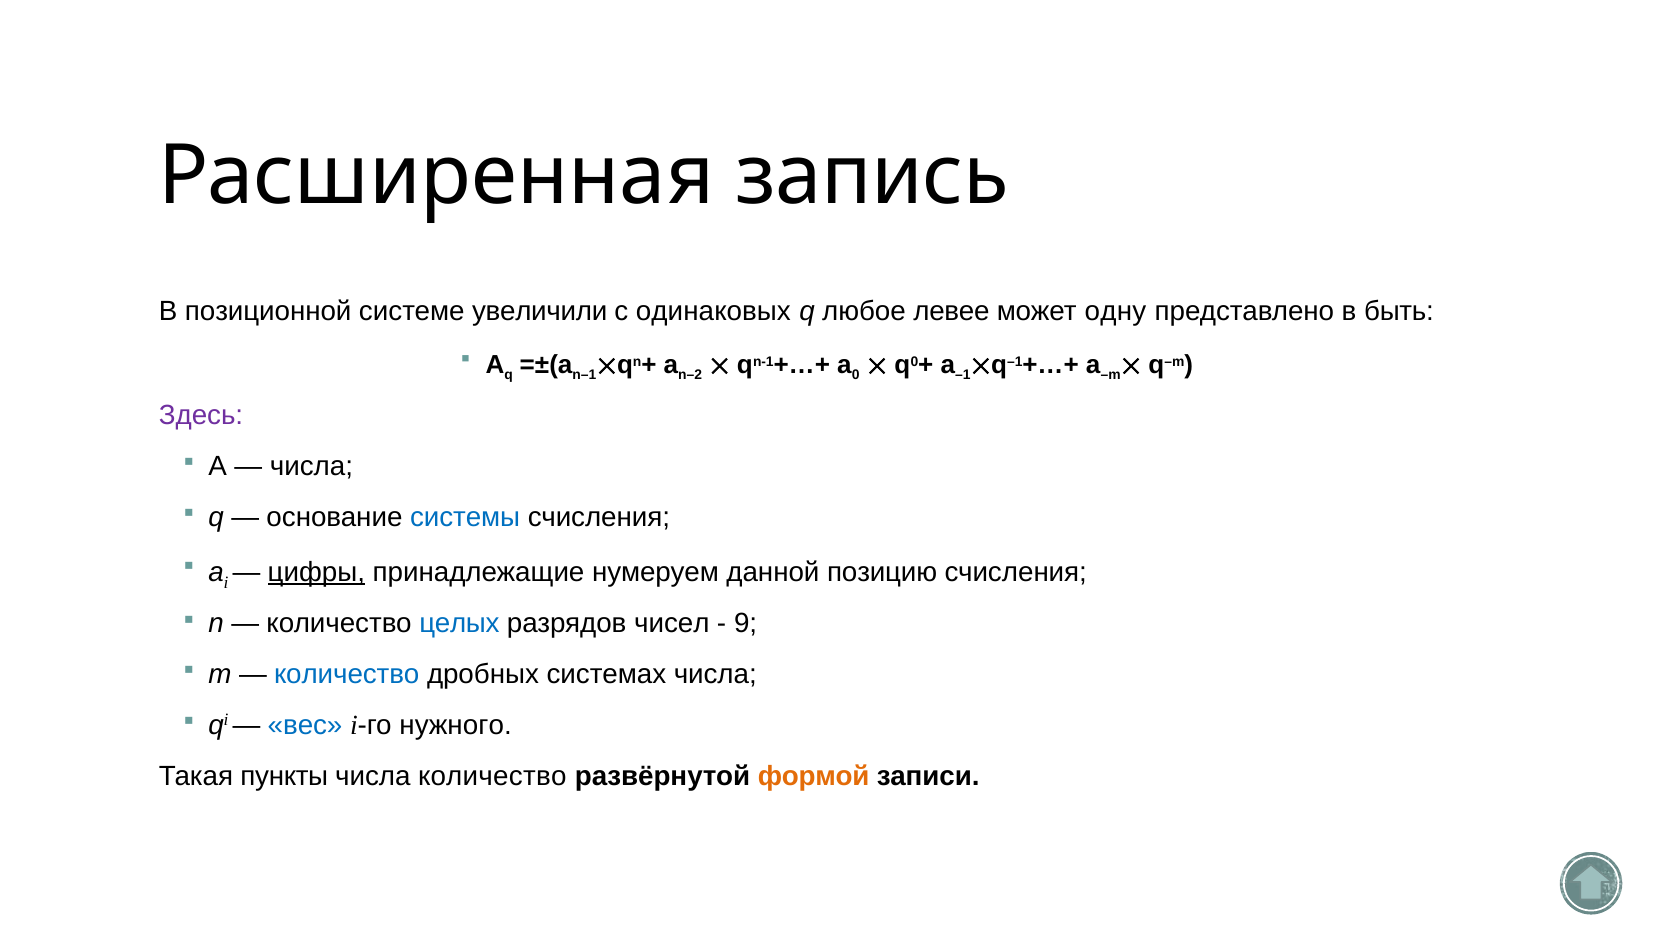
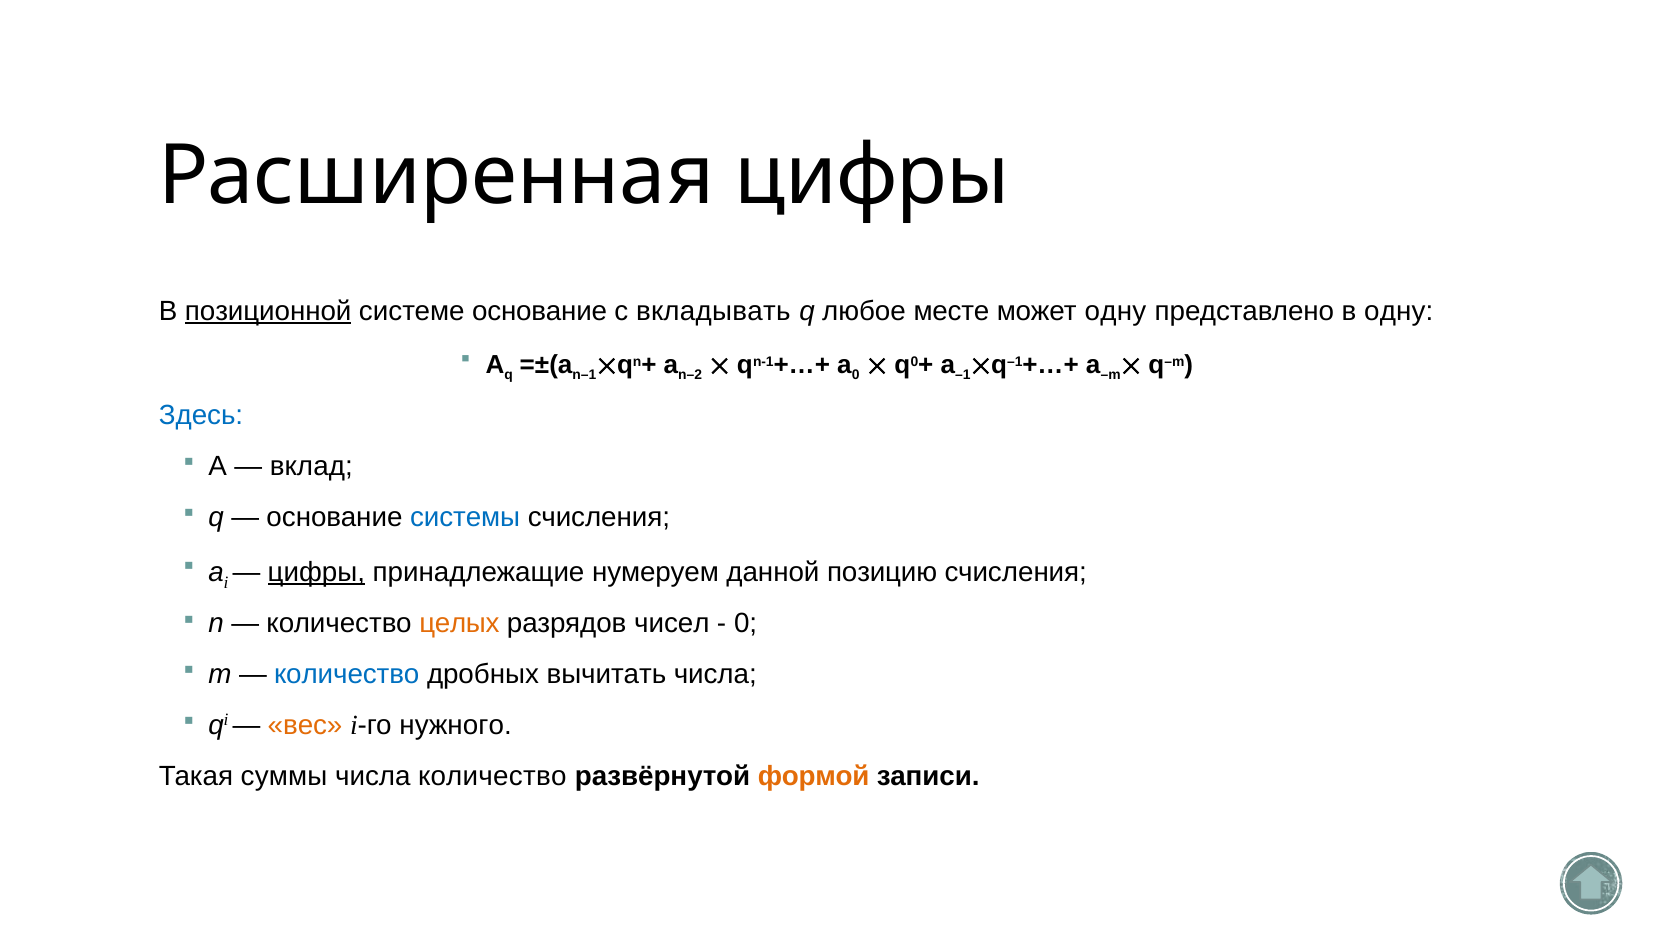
Расширенная запись: запись -> цифры (872, 176)
позиционной underline: none -> present (268, 311)
системе увеличили: увеличили -> основание (540, 311)
одинаковых: одинаковых -> вкладывать (713, 311)
левее: левее -> месте (951, 311)
в быть: быть -> одну (1399, 311)
Здесь colour: purple -> blue (201, 416)
числа: числа -> вклад (311, 467)
целых colour: blue -> orange (459, 624)
9: 9 -> 0 (746, 624)
системах: системах -> вычитать (606, 675)
вес colour: blue -> orange (305, 726)
пункты: пункты -> суммы (284, 776)
